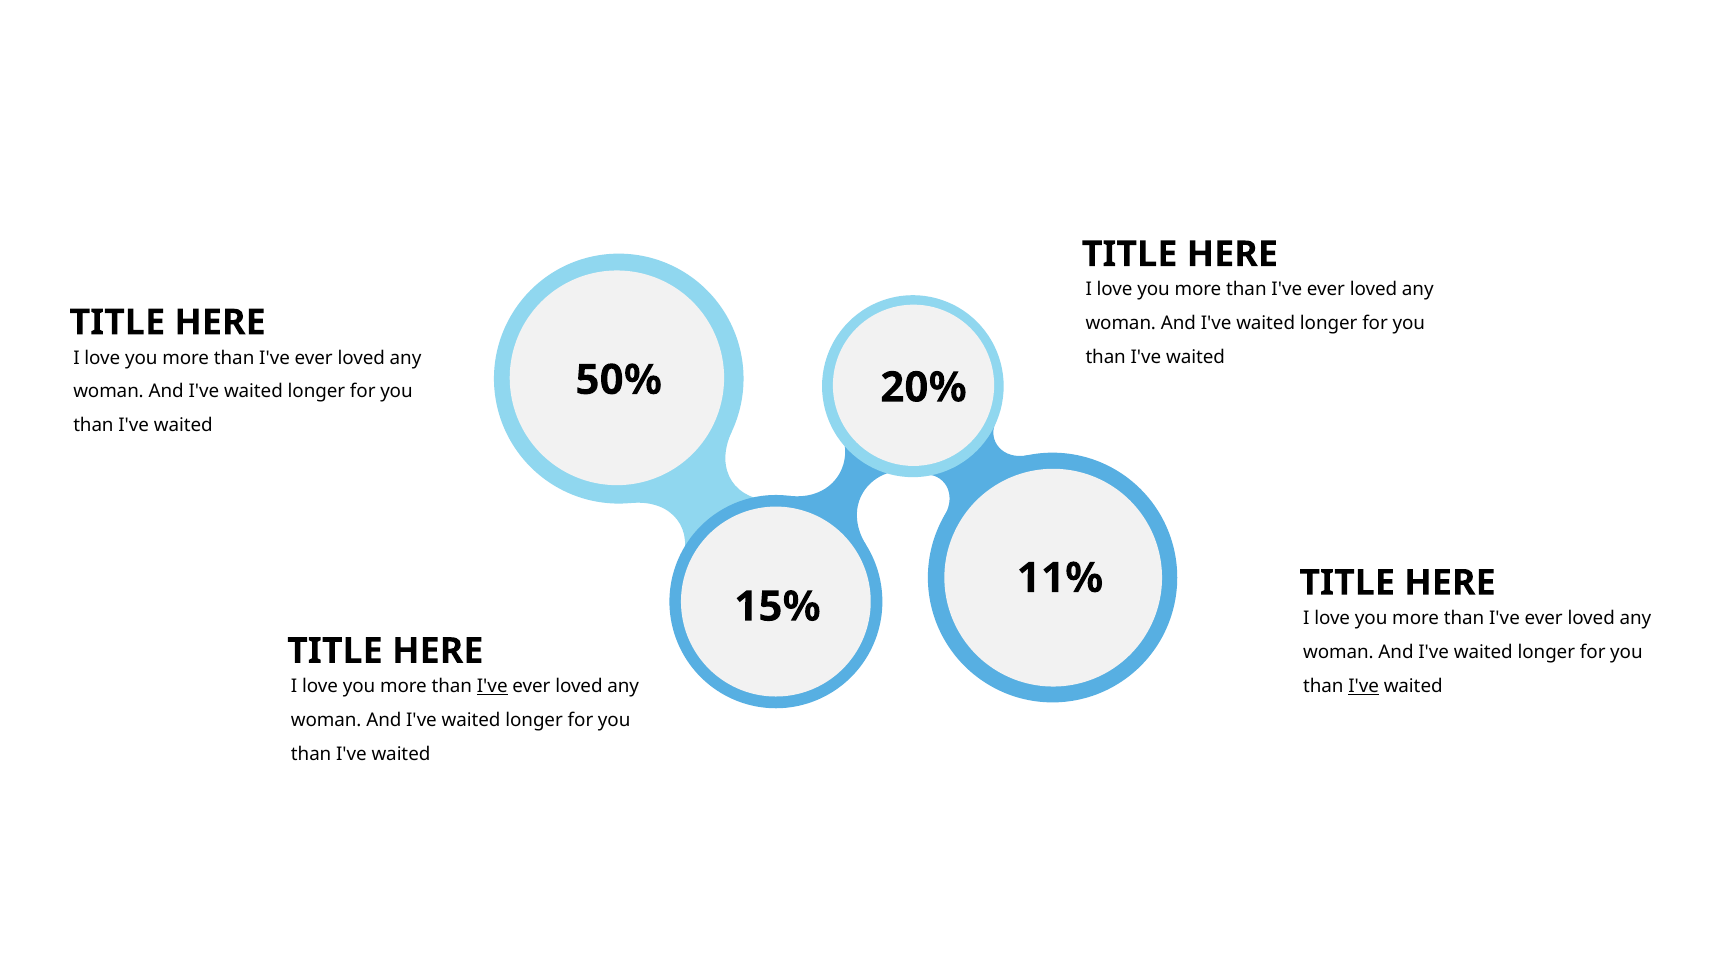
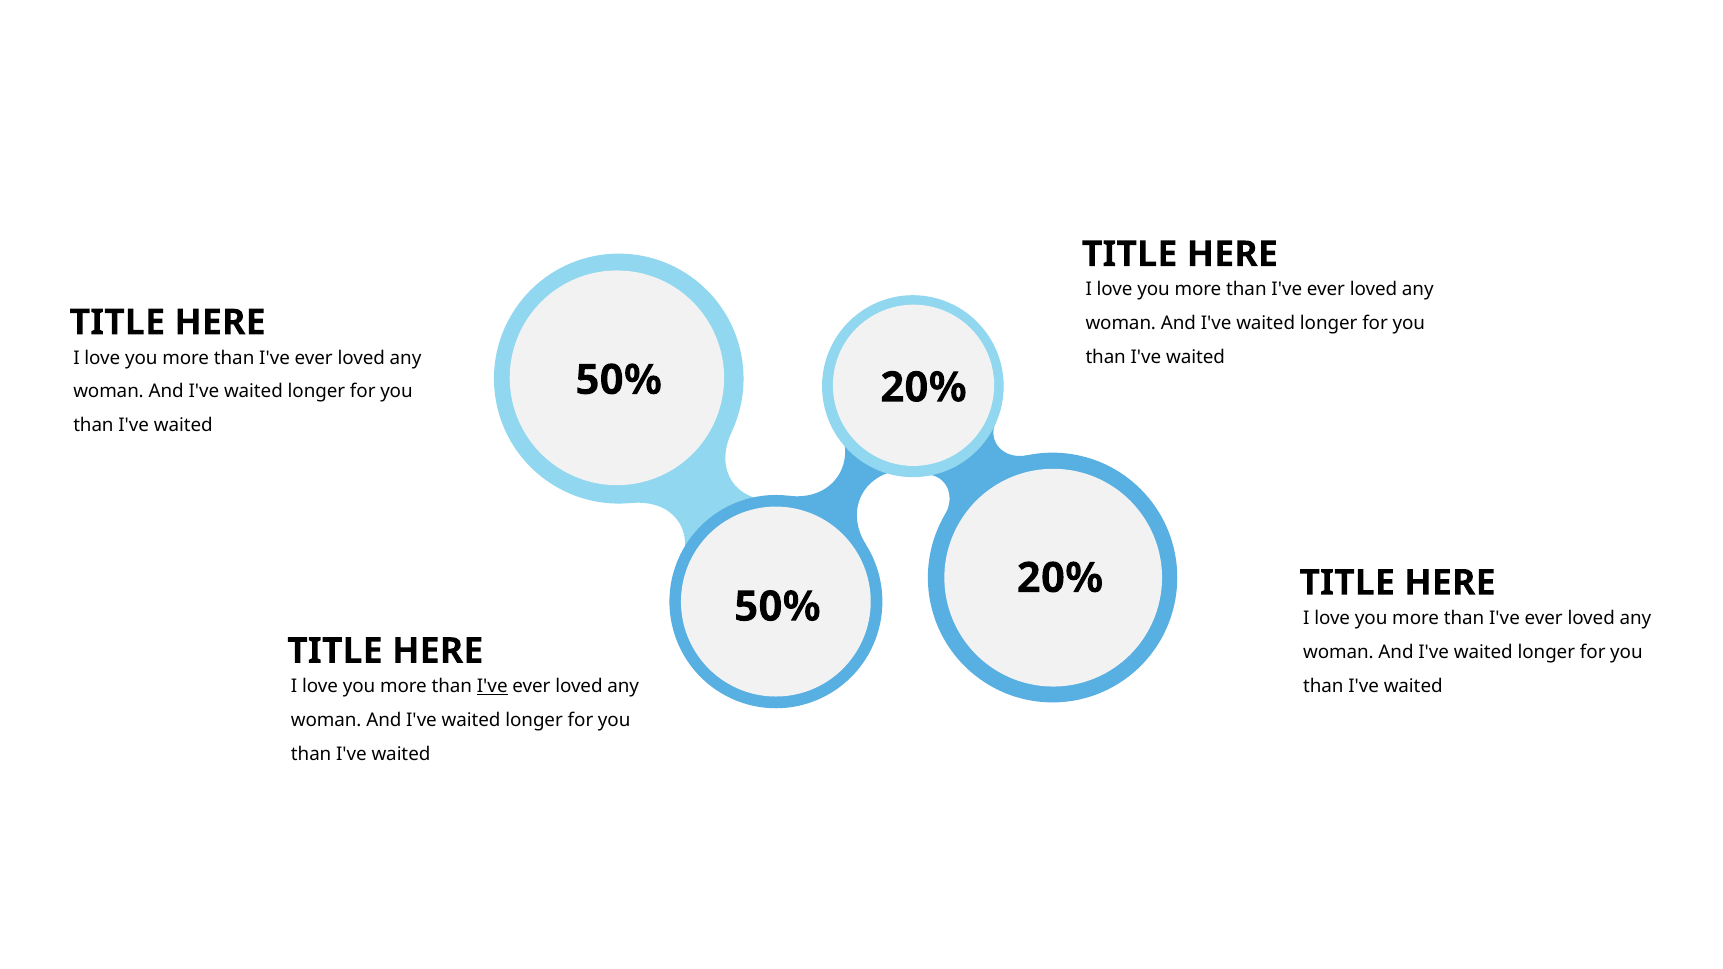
11%: 11% -> 20% (1060, 578)
15%: 15% -> 50% (777, 607)
I've underline: present -> none (1364, 686)
